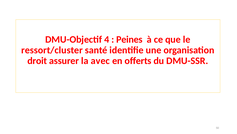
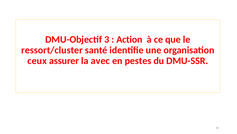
4: 4 -> 3 (107, 39)
Peines: Peines -> Action (129, 39)
droit: droit -> ceux (37, 61)
offerts: offerts -> pestes (138, 61)
